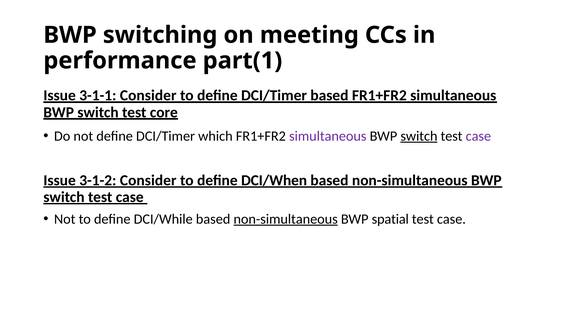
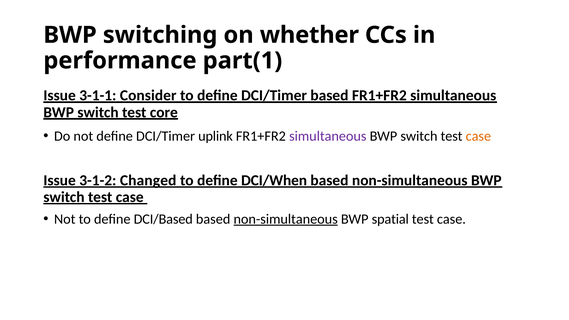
meeting: meeting -> whether (309, 35)
which: which -> uplink (216, 136)
switch underline: present -> none (419, 136)
case colour: purple -> orange (478, 136)
3-1-2 Consider: Consider -> Changed (148, 180)
DCI/While: DCI/While -> DCI/Based (163, 219)
